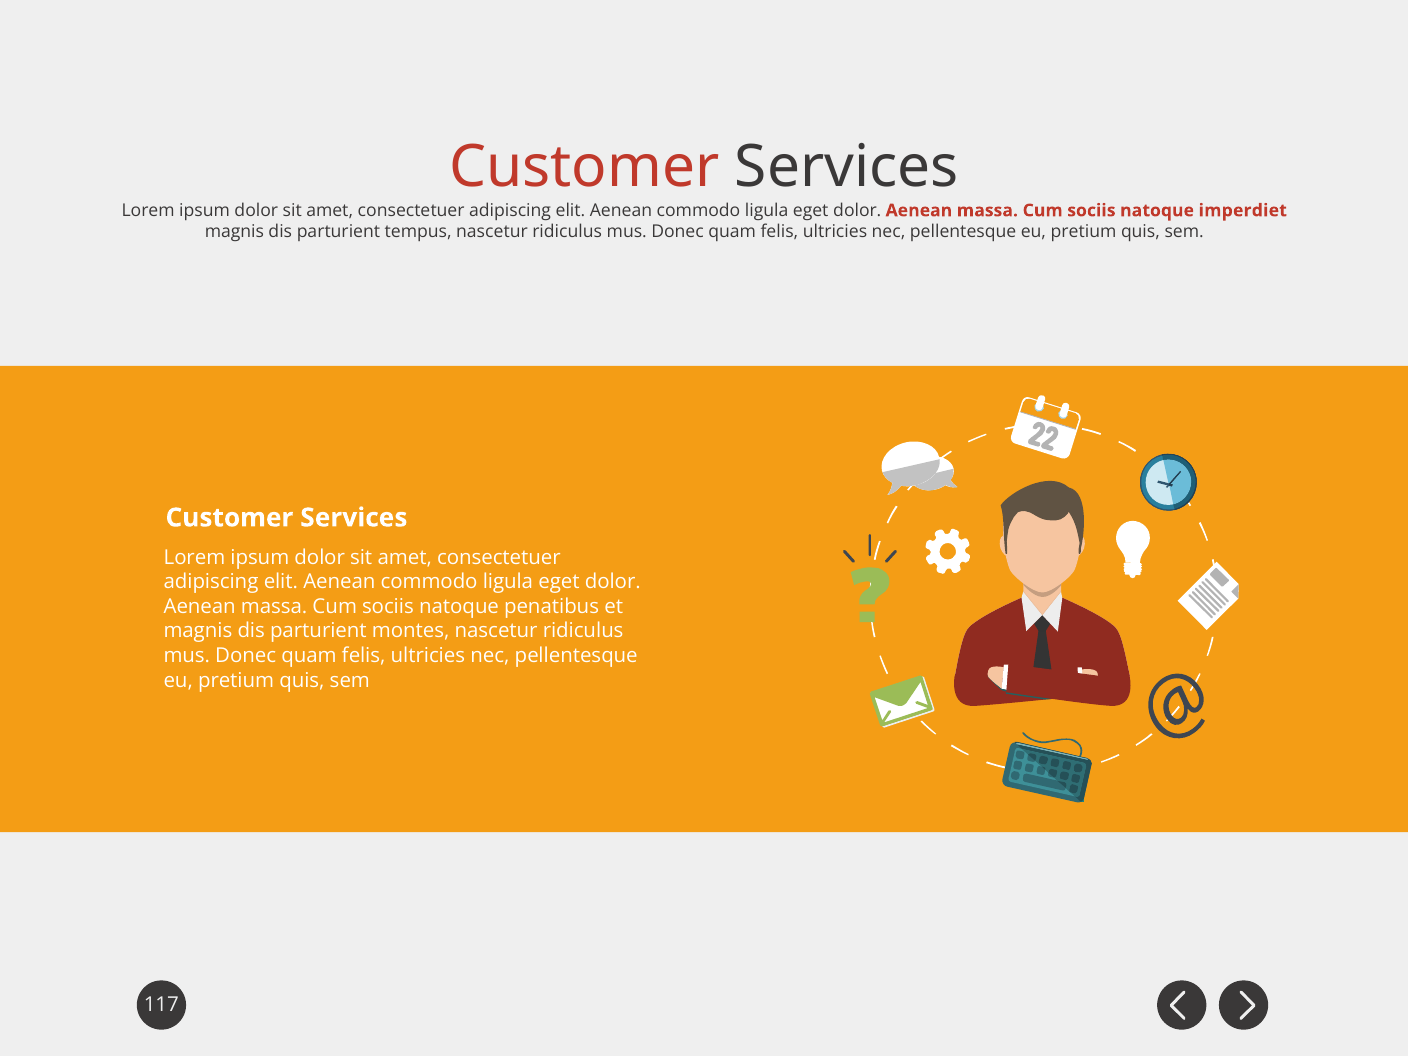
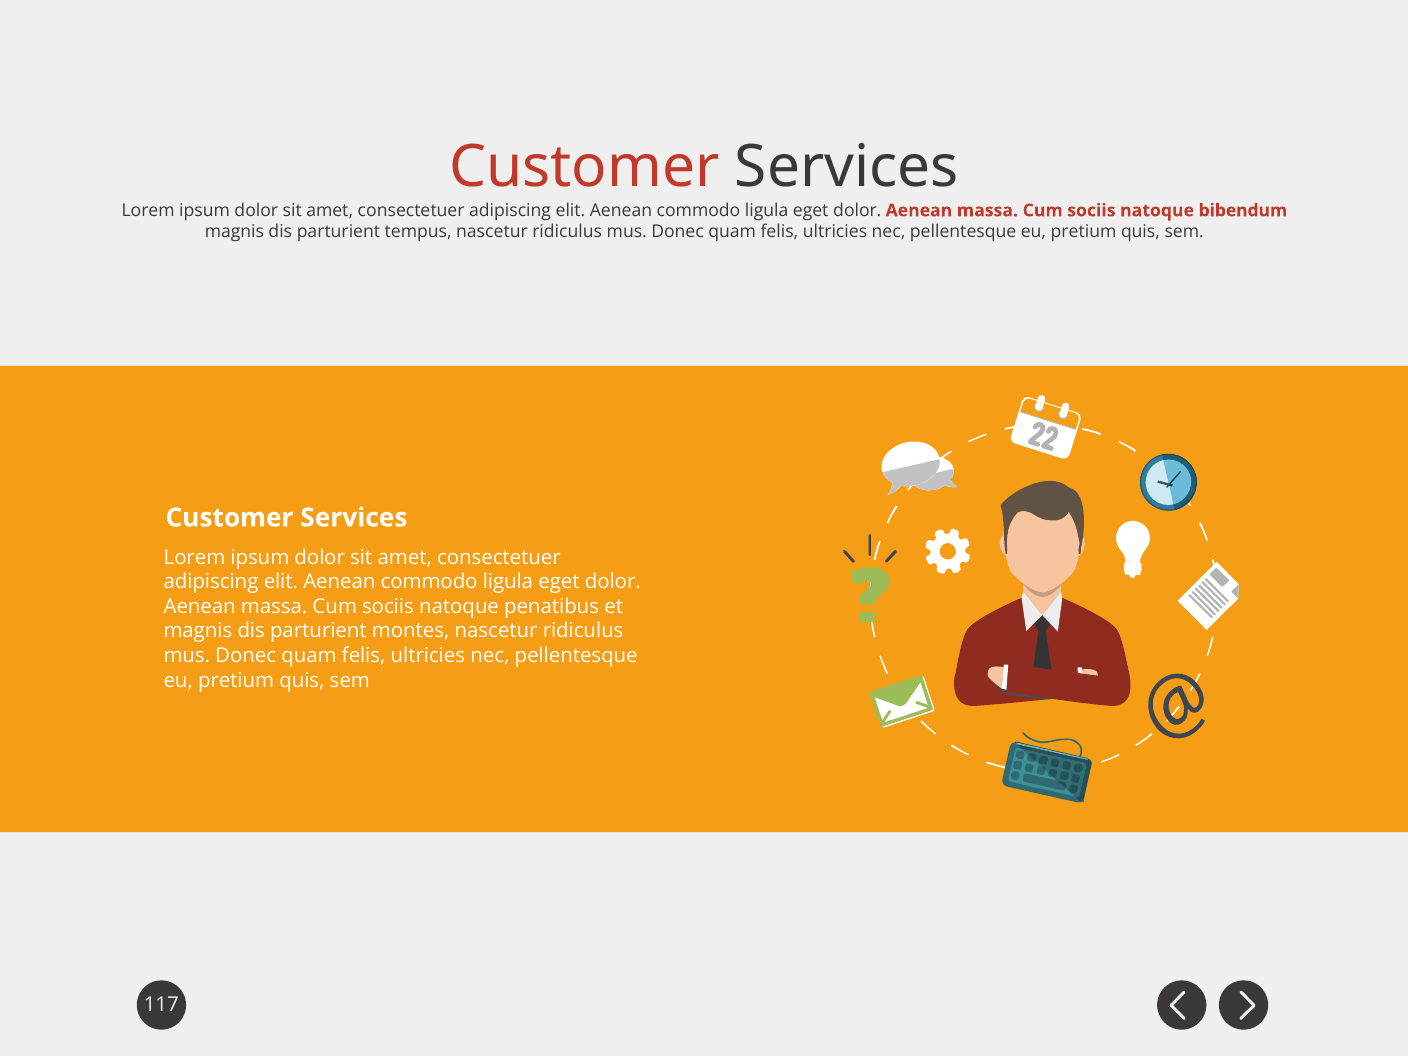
imperdiet: imperdiet -> bibendum (1243, 210)
